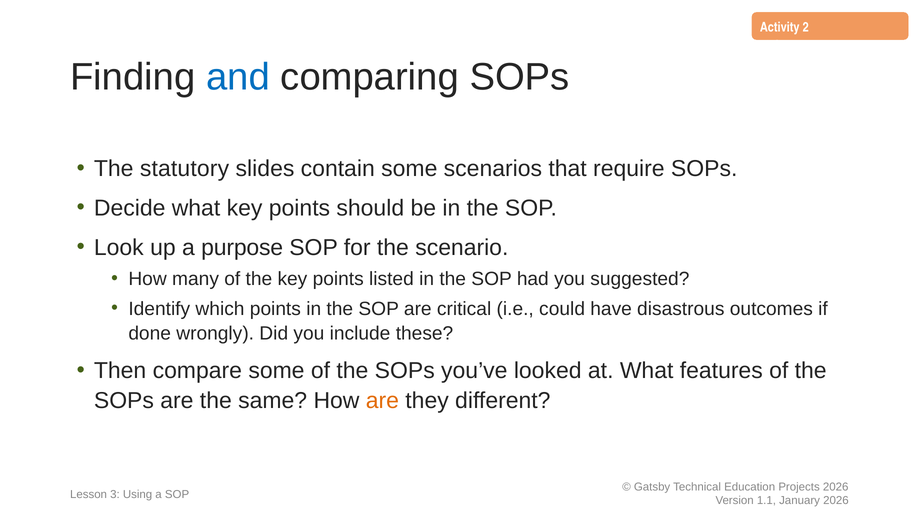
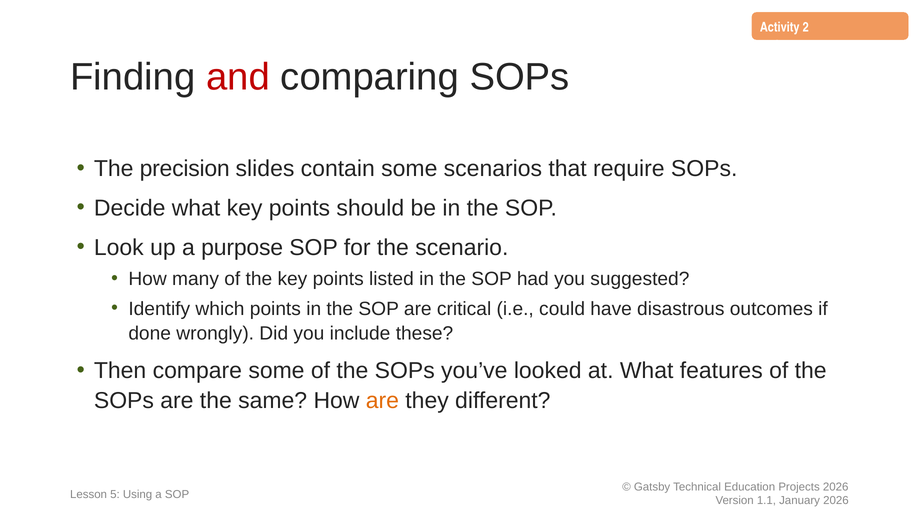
and colour: blue -> red (238, 77)
statutory: statutory -> precision (185, 169)
3: 3 -> 5 (115, 494)
